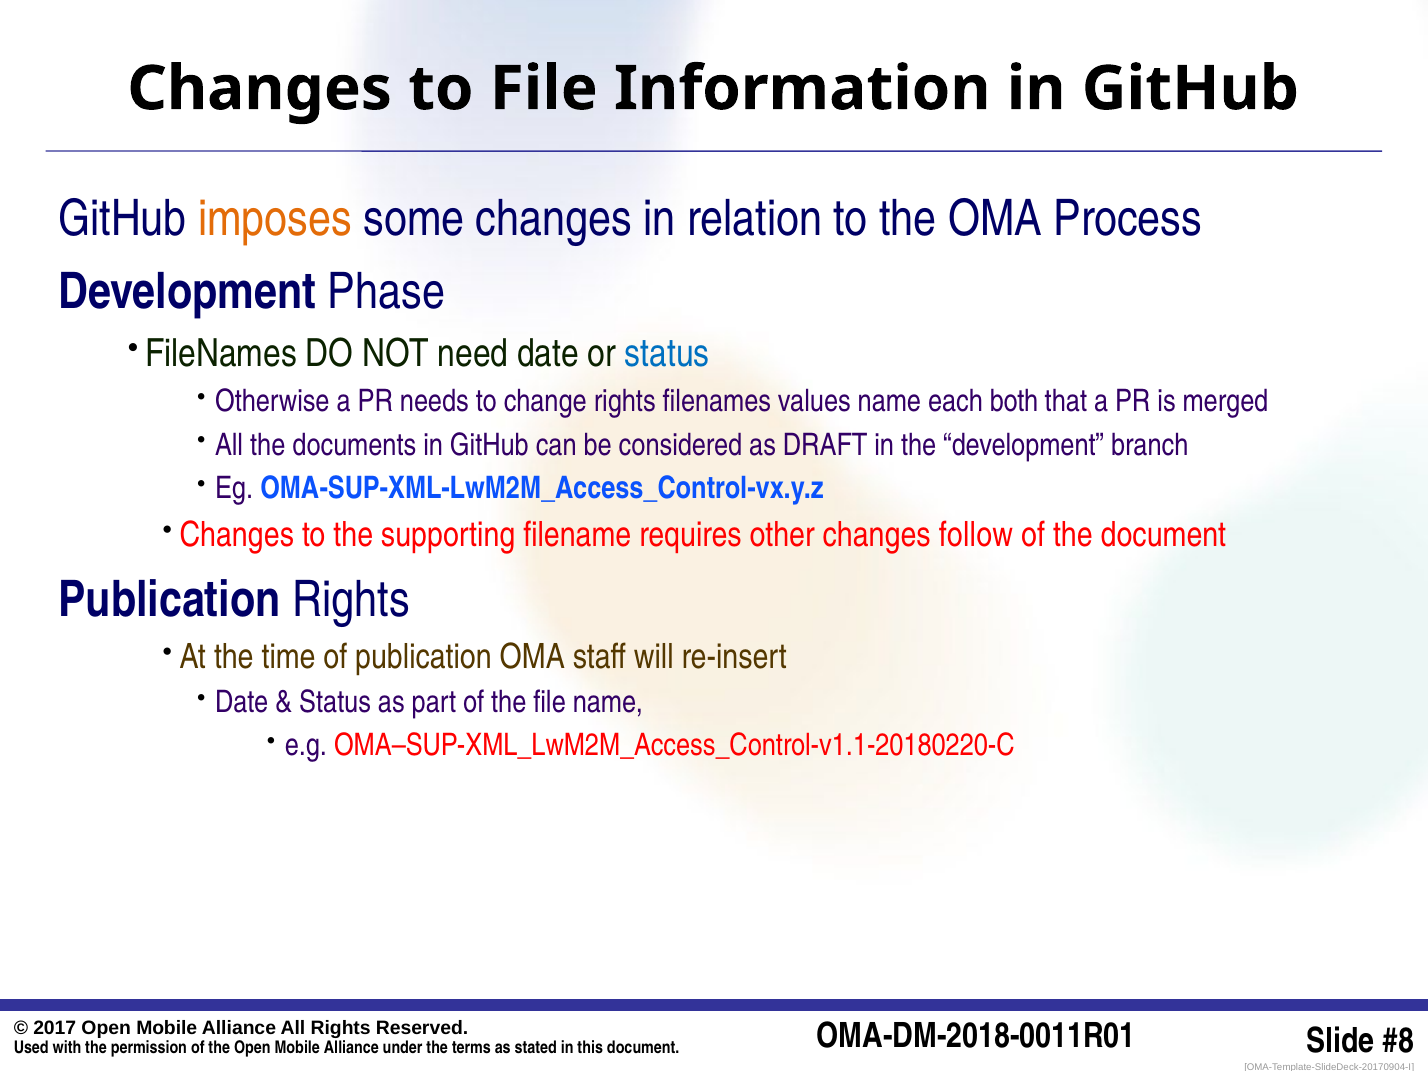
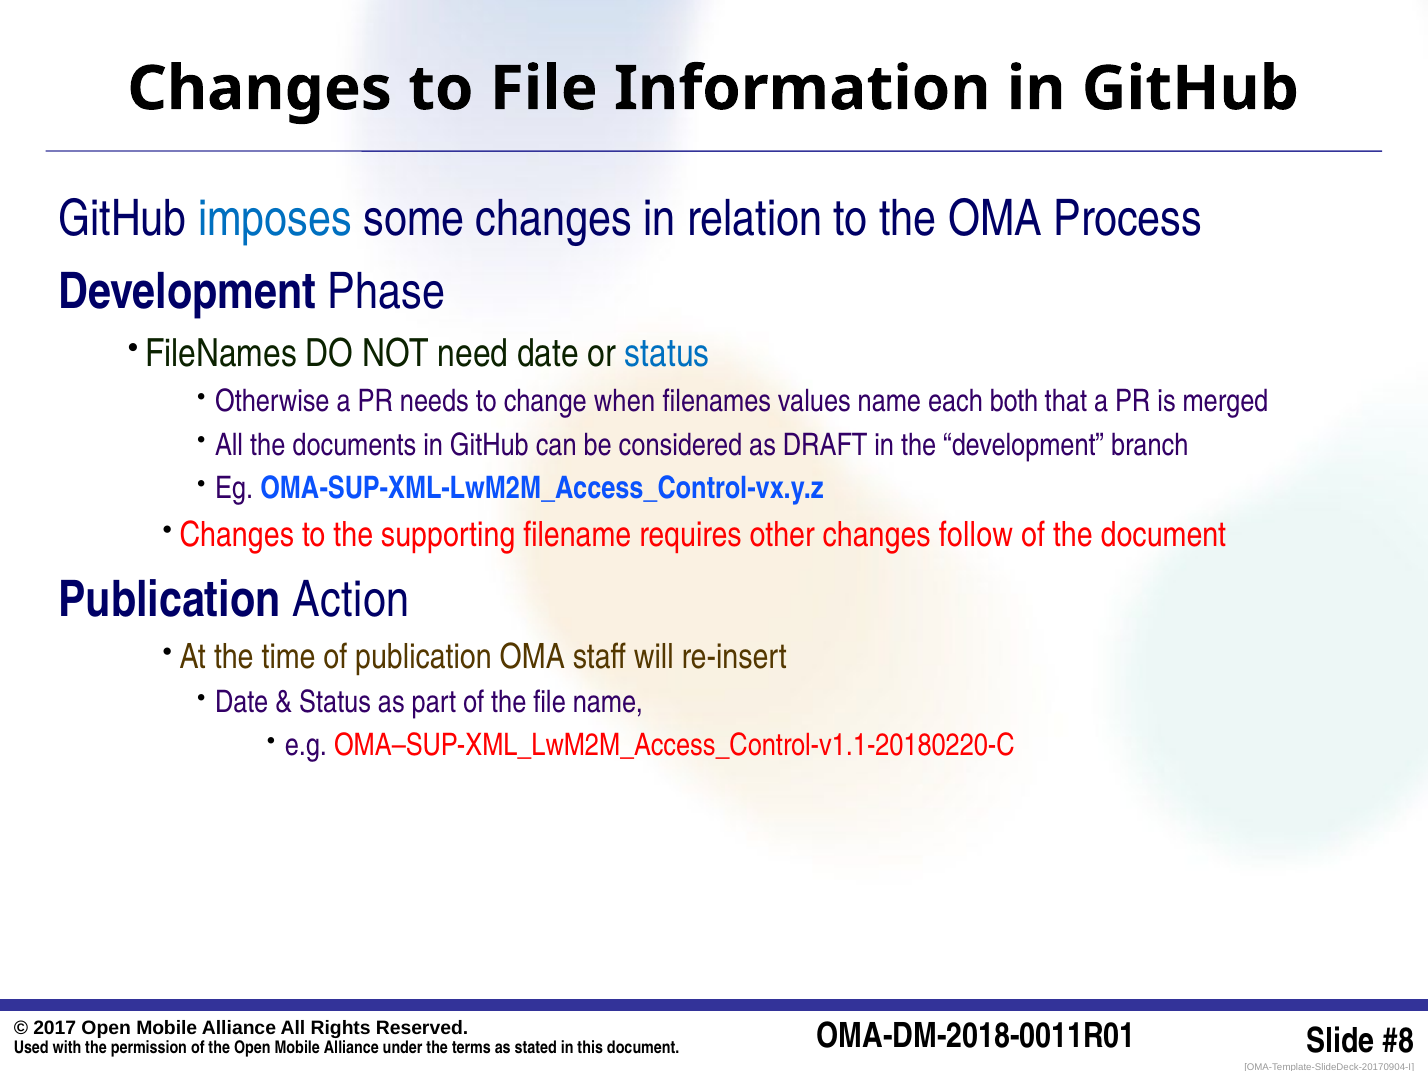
imposes colour: orange -> blue (275, 219)
change rights: rights -> when (625, 402)
Publication Rights: Rights -> Action (351, 600)
